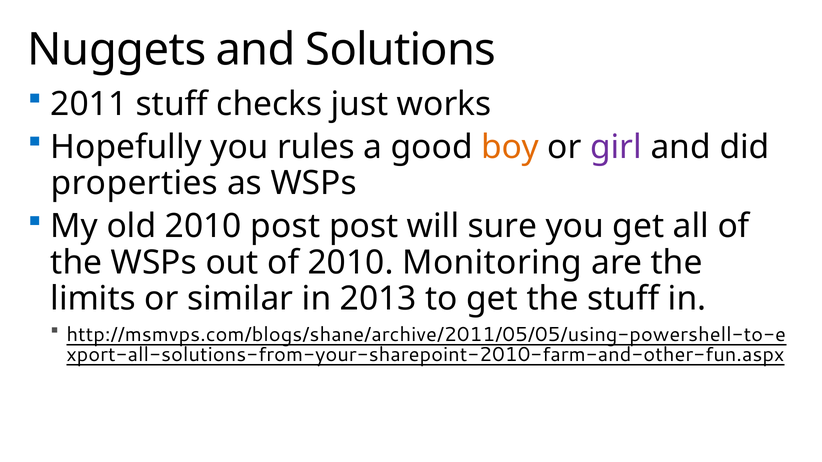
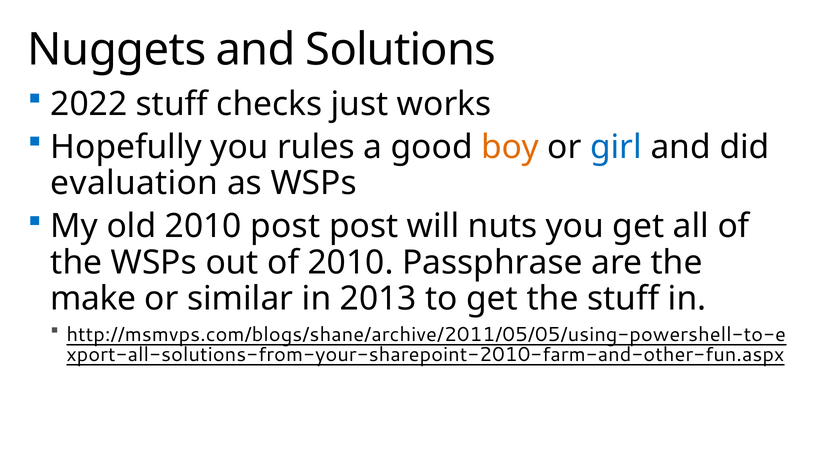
2011: 2011 -> 2022 (89, 104)
girl colour: purple -> blue (616, 147)
properties: properties -> evaluation (134, 183)
sure: sure -> nuts (503, 226)
Monitoring: Monitoring -> Passphrase (492, 263)
limits: limits -> make (93, 299)
